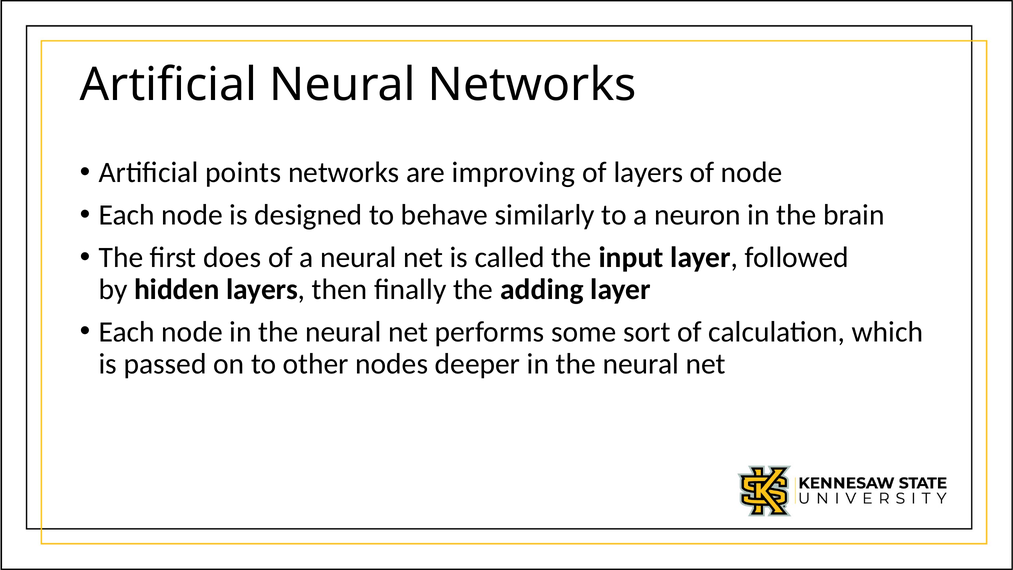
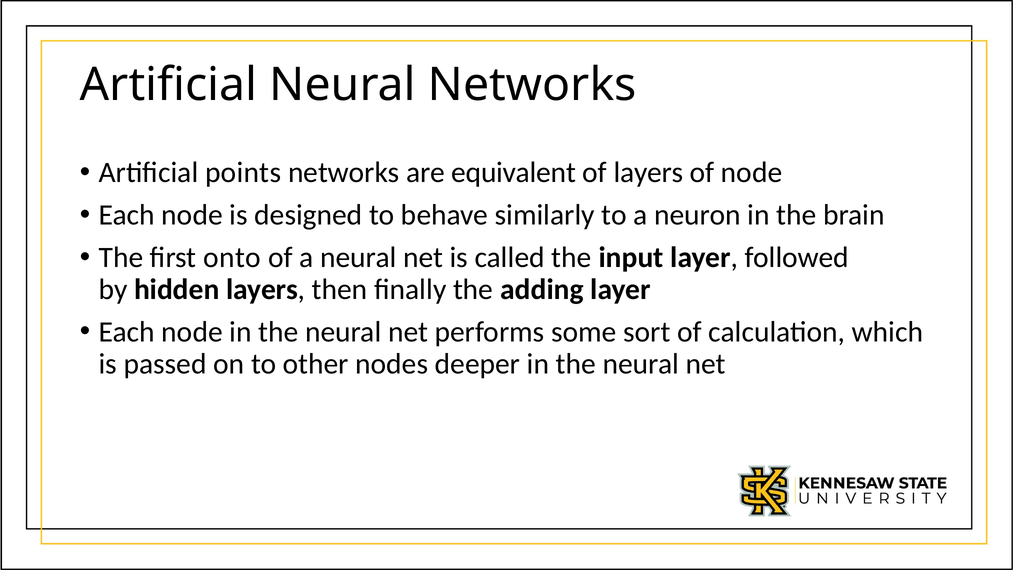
improving: improving -> equivalent (514, 173)
does: does -> onto (232, 257)
